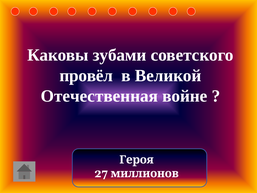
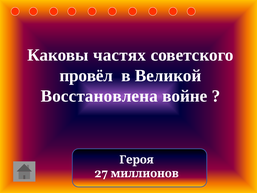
зубами: зубами -> частях (119, 55)
Отечественная: Отечественная -> Восстановлена (99, 96)
